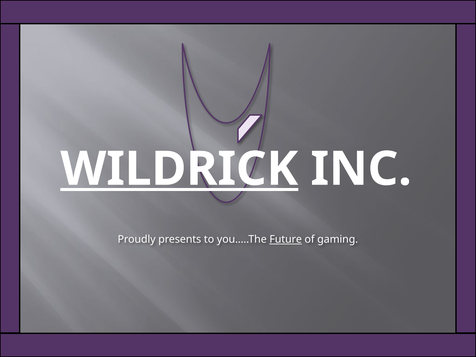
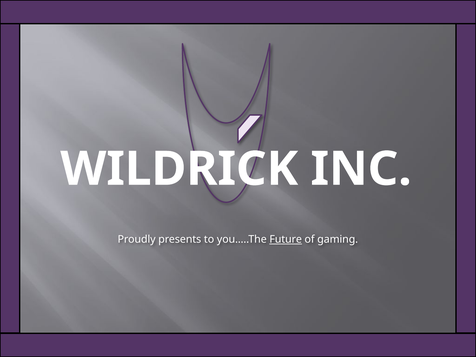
WILDRICK underline: present -> none (179, 169)
